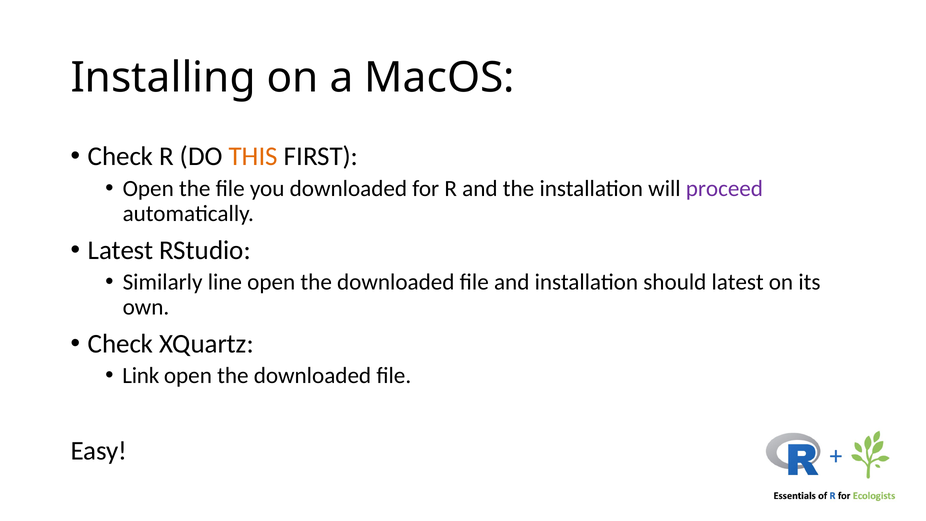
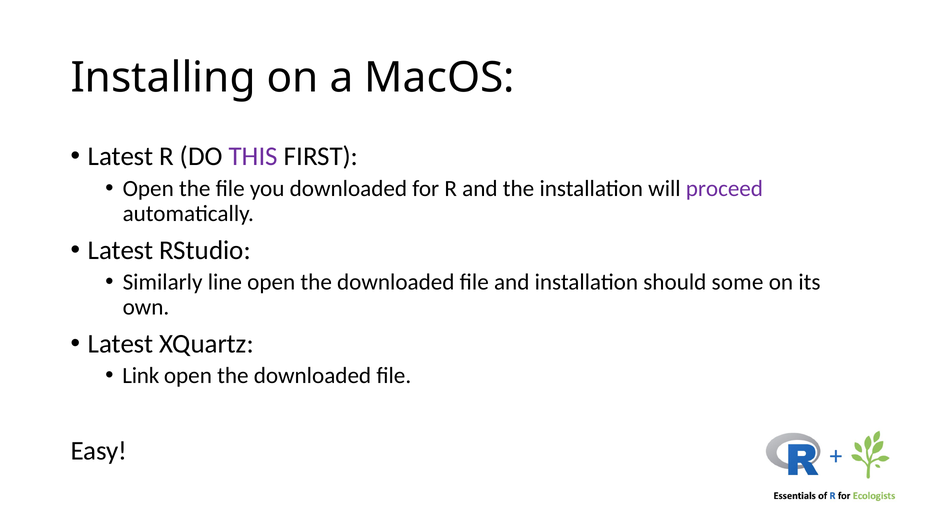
Check: Check -> Latest (121, 157)
THIS colour: orange -> purple (253, 157)
should latest: latest -> some (737, 282)
Check: Check -> Latest (121, 344)
